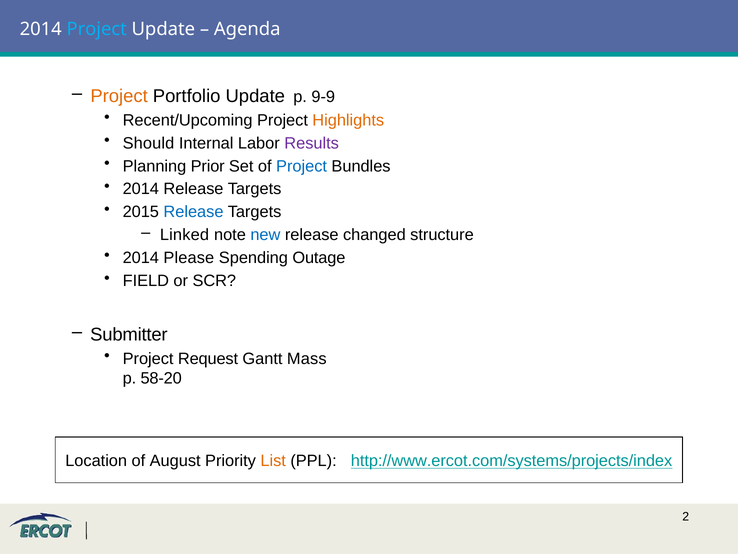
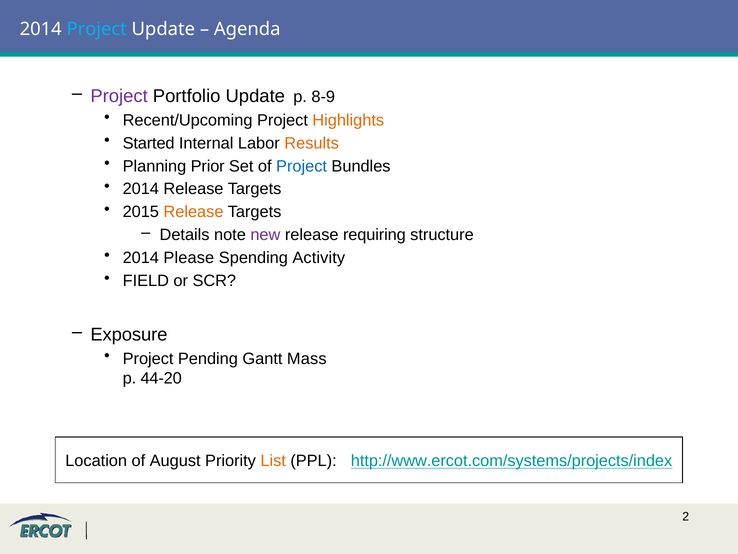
Project colour: orange -> purple (119, 96)
9-9: 9-9 -> 8-9 (323, 97)
Should: Should -> Started (149, 143)
Results colour: purple -> orange (312, 143)
Release colour: blue -> orange (193, 212)
Linked: Linked -> Details (185, 235)
new colour: blue -> purple (265, 235)
changed: changed -> requiring (374, 235)
Outage: Outage -> Activity (319, 258)
Submitter: Submitter -> Exposure (129, 334)
Request: Request -> Pending (208, 358)
58-20: 58-20 -> 44-20 (161, 378)
